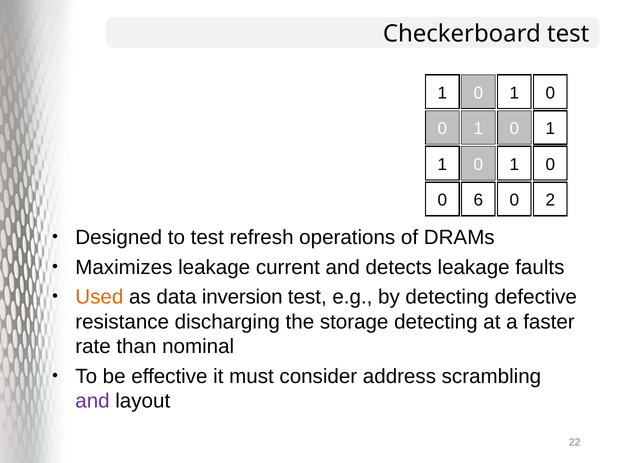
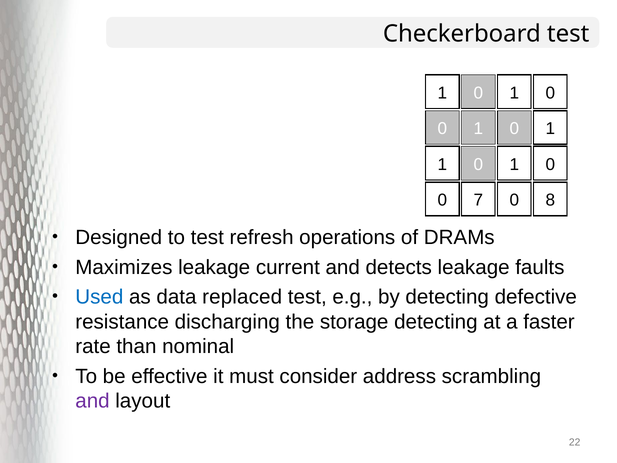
6: 6 -> 7 (478, 200)
2: 2 -> 8 (550, 200)
Used colour: orange -> blue (99, 297)
inversion: inversion -> replaced (242, 297)
